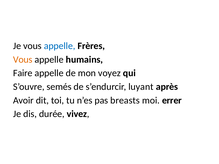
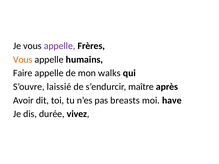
appelle colour: blue -> purple (60, 46)
voyez: voyez -> walks (109, 73)
semés: semés -> laissié (59, 87)
luyant: luyant -> maître (141, 87)
errer: errer -> have (172, 100)
